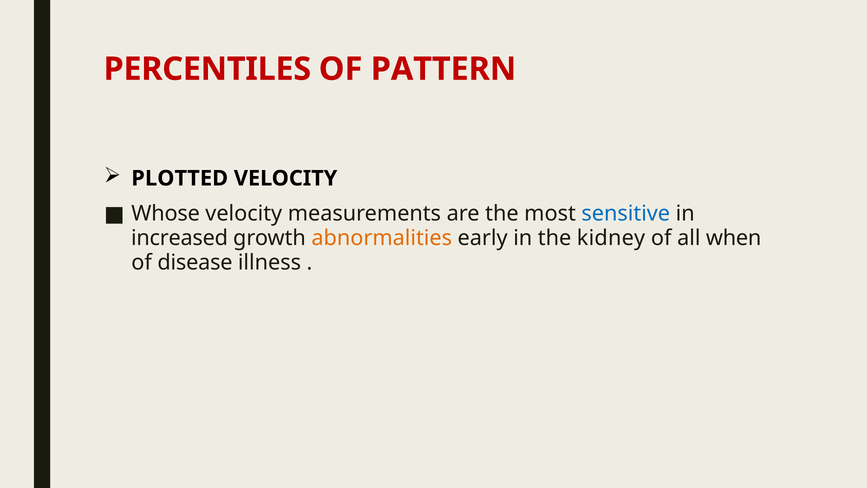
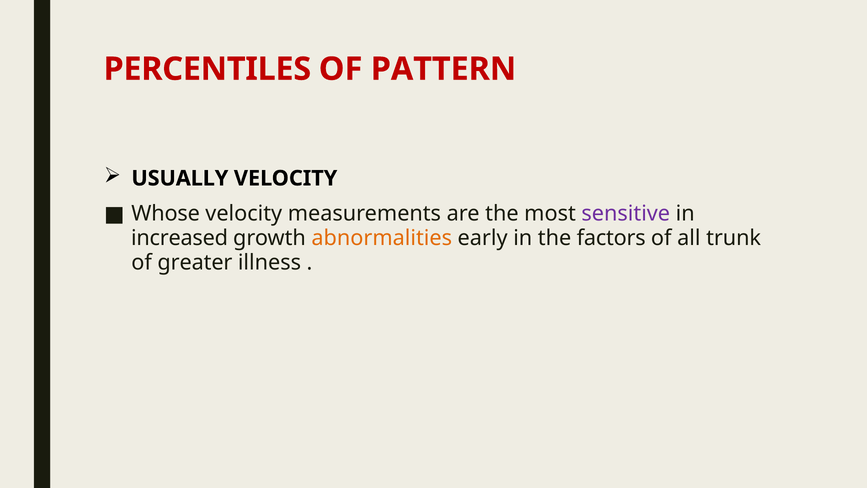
PLOTTED: PLOTTED -> USUALLY (180, 178)
sensitive colour: blue -> purple (626, 214)
kidney: kidney -> factors (611, 238)
when: when -> trunk (734, 238)
disease: disease -> greater (195, 262)
